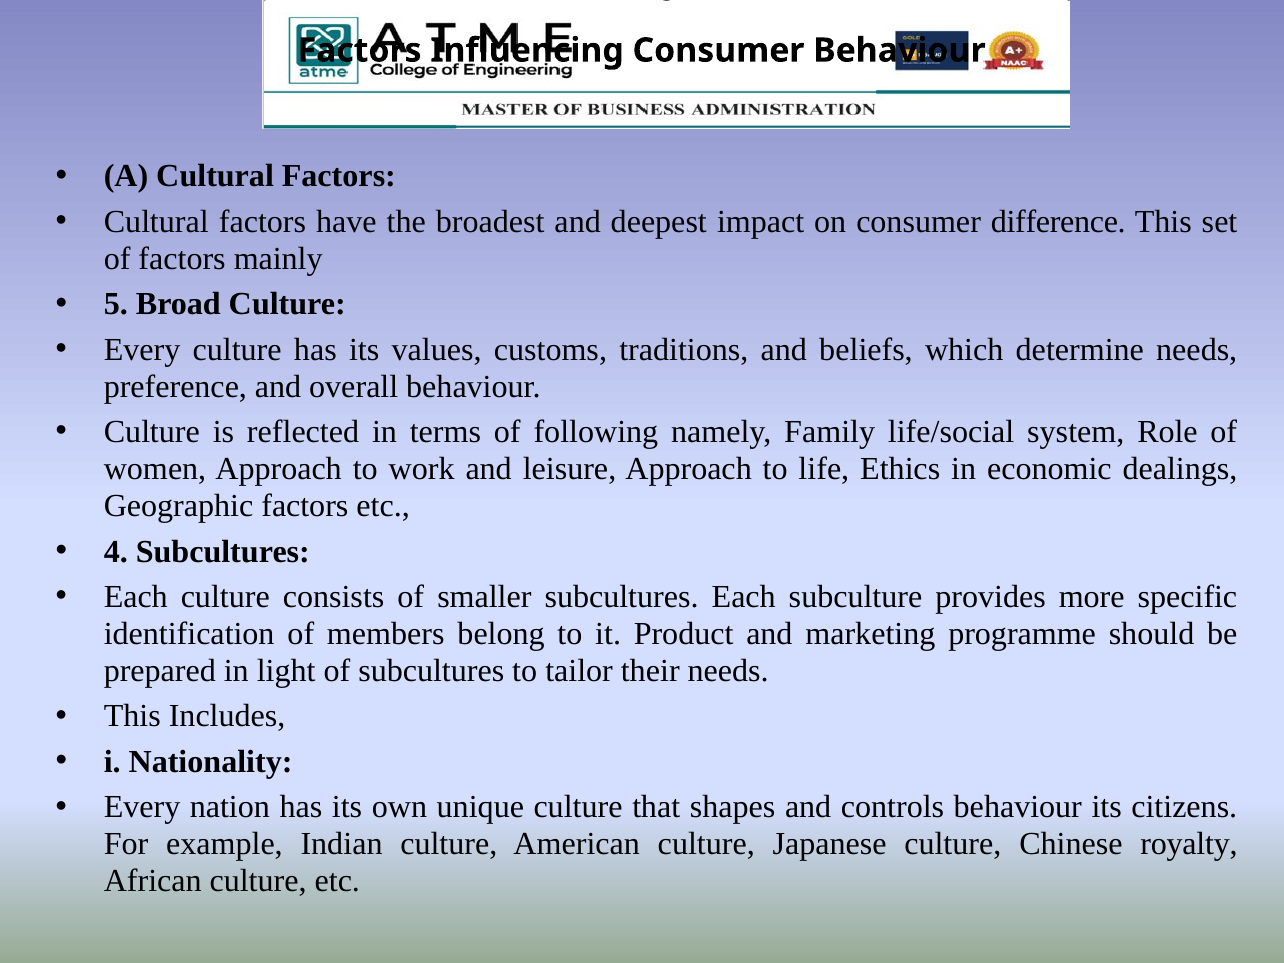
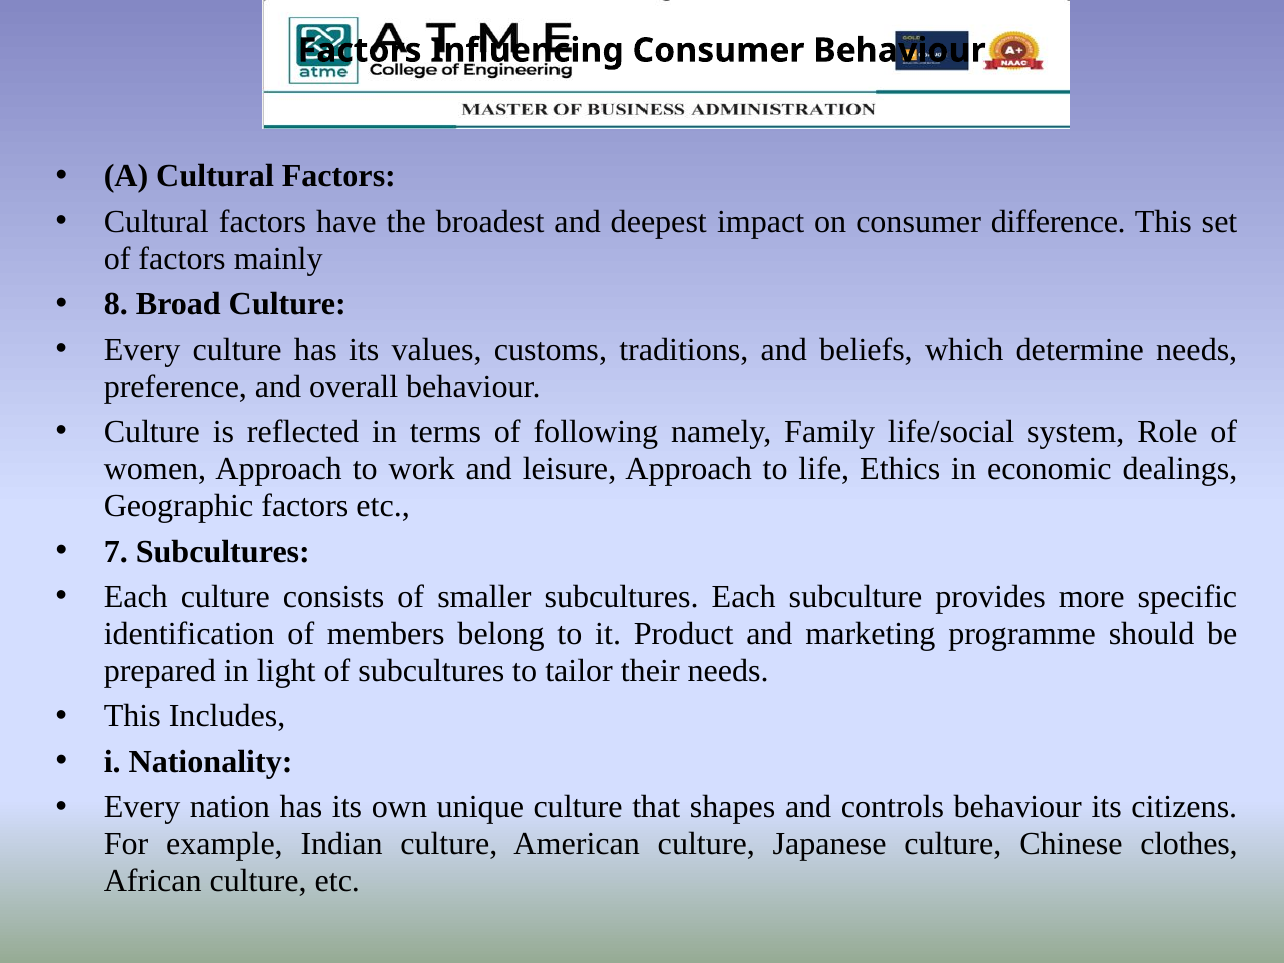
5: 5 -> 8 (116, 304)
4: 4 -> 7 (116, 551)
royalty: royalty -> clothes (1189, 844)
